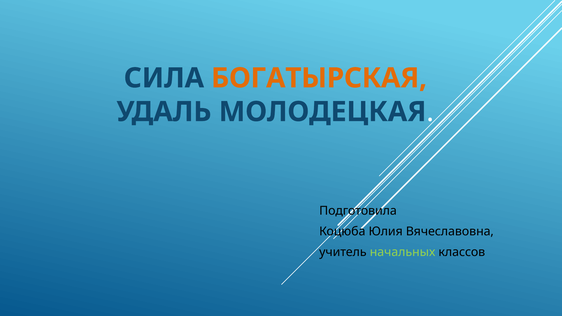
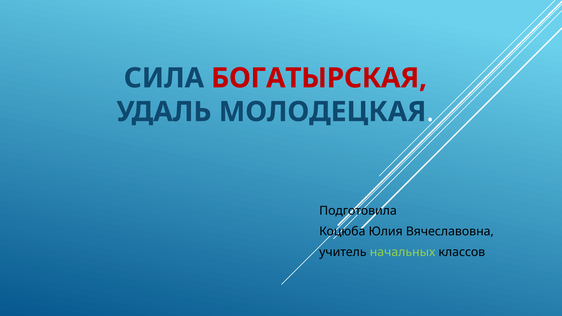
БОГАТЫРСКАЯ colour: orange -> red (319, 78)
